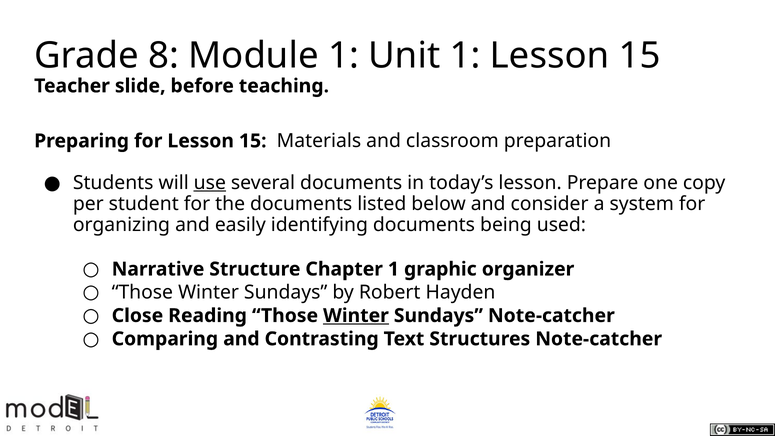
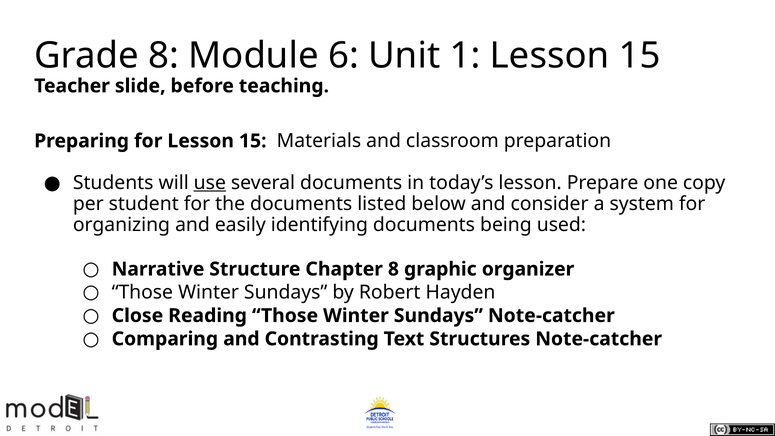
Module 1: 1 -> 6 (343, 56)
Chapter 1: 1 -> 8 (393, 269)
Winter underline: present -> none (356, 316)
